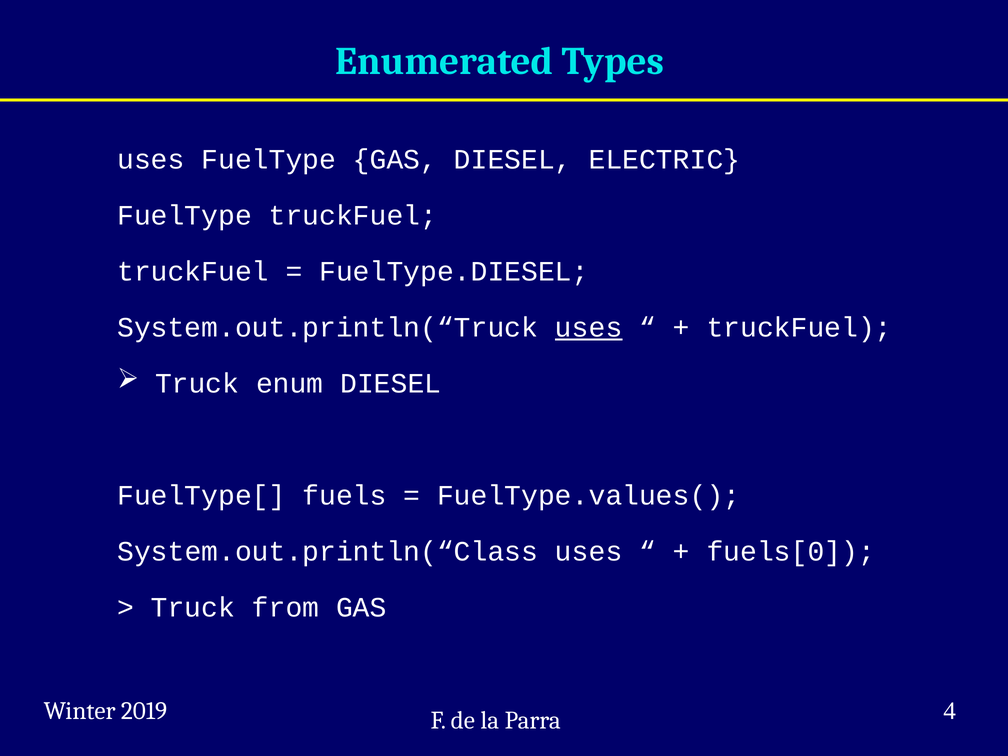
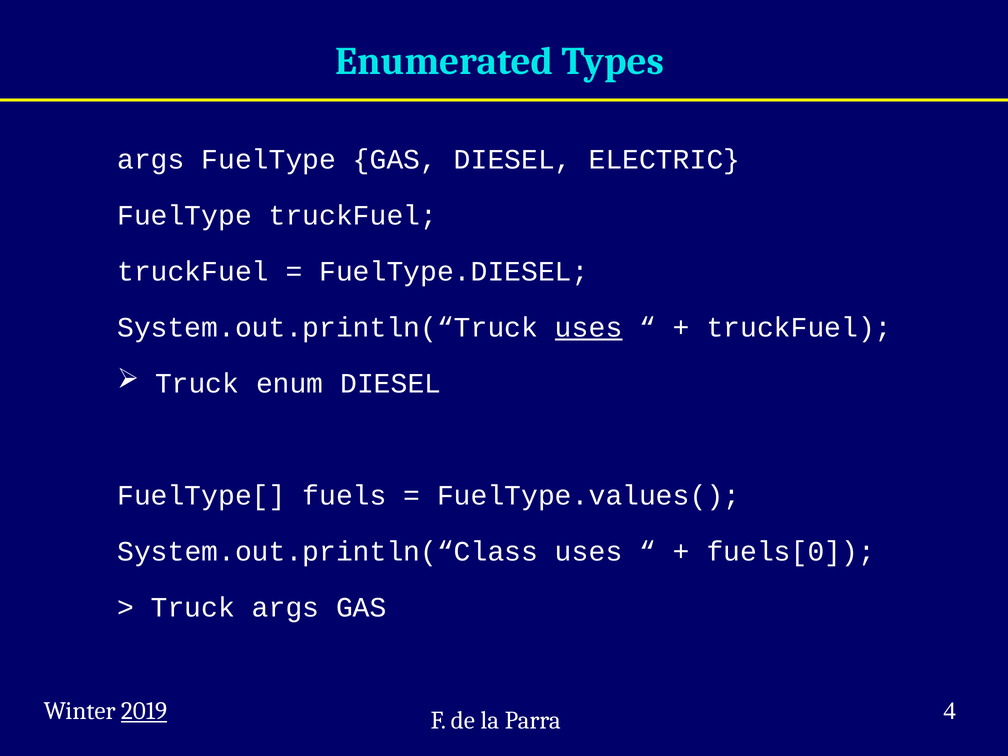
uses: uses -> args (151, 159)
Truck from: from -> args (286, 607)
2019 underline: none -> present (144, 711)
